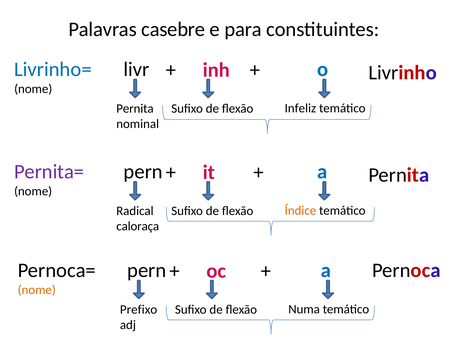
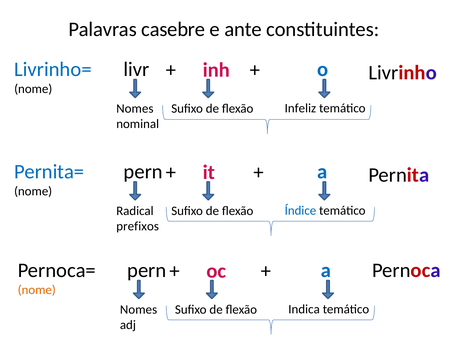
para: para -> ante (243, 29)
Pernita: Pernita -> Nomes (135, 109)
Pernita= colour: purple -> blue (49, 172)
Índice colour: orange -> blue (300, 210)
caloraça: caloraça -> prefixos (138, 226)
Prefixo: Prefixo -> Nomes (139, 310)
Numa: Numa -> Indica (304, 309)
